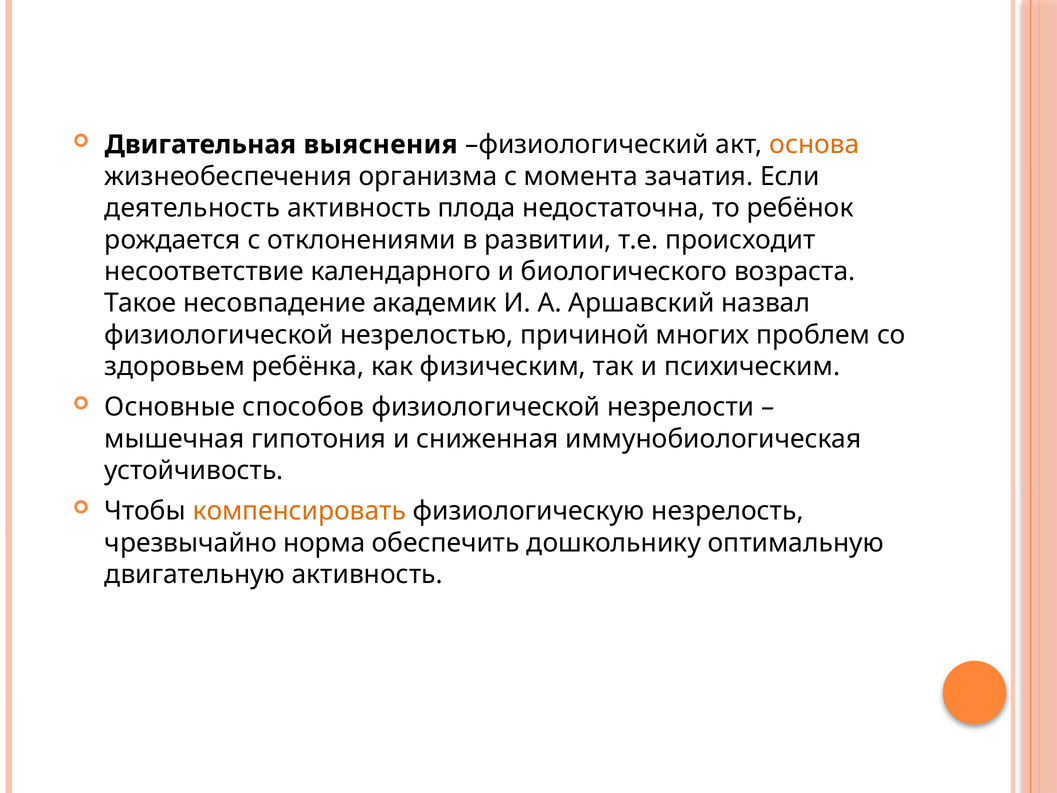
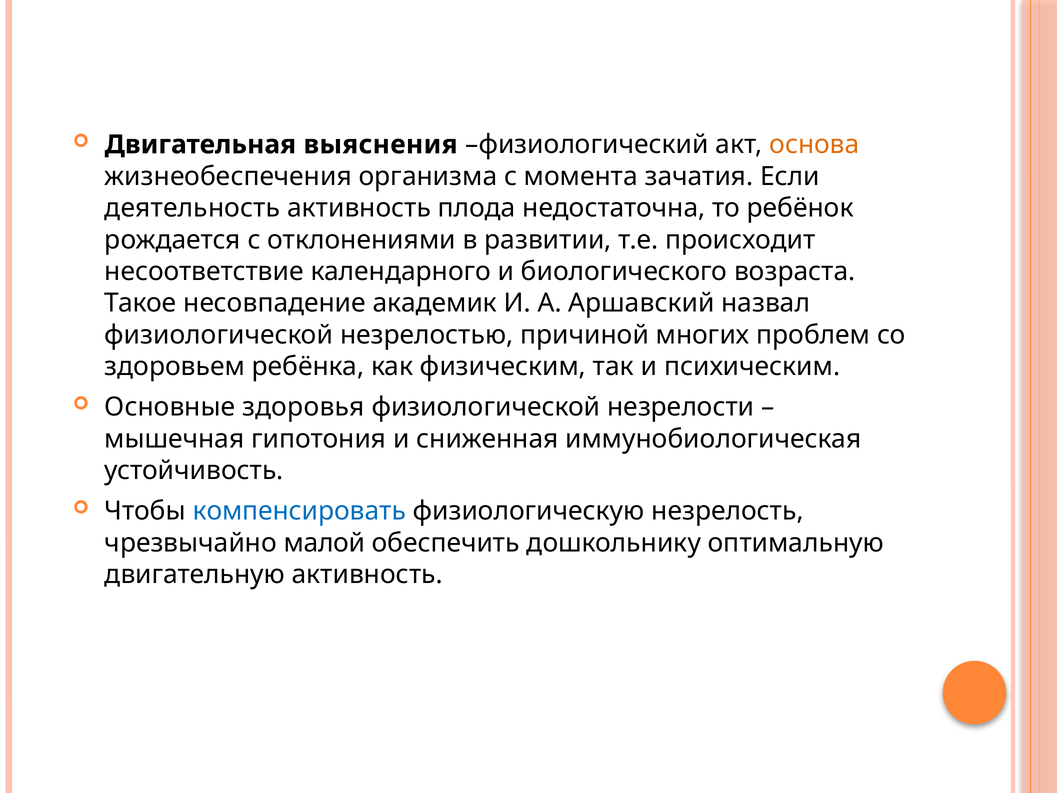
способов: способов -> здоровья (303, 407)
компенсировать colour: orange -> blue (299, 511)
норма: норма -> малой (324, 543)
